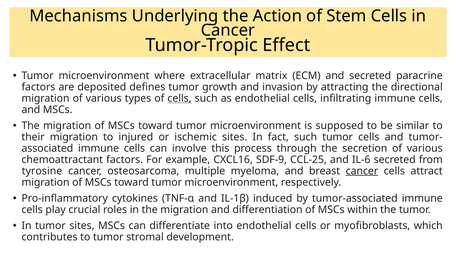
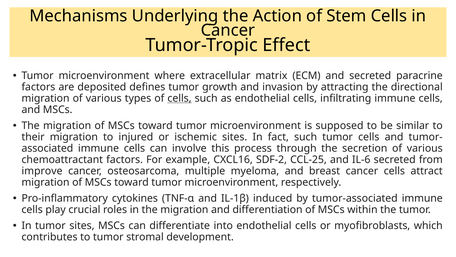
SDF-9: SDF-9 -> SDF-2 (271, 159)
tyrosine: tyrosine -> improve (42, 171)
cancer underline: present -> none (362, 171)
